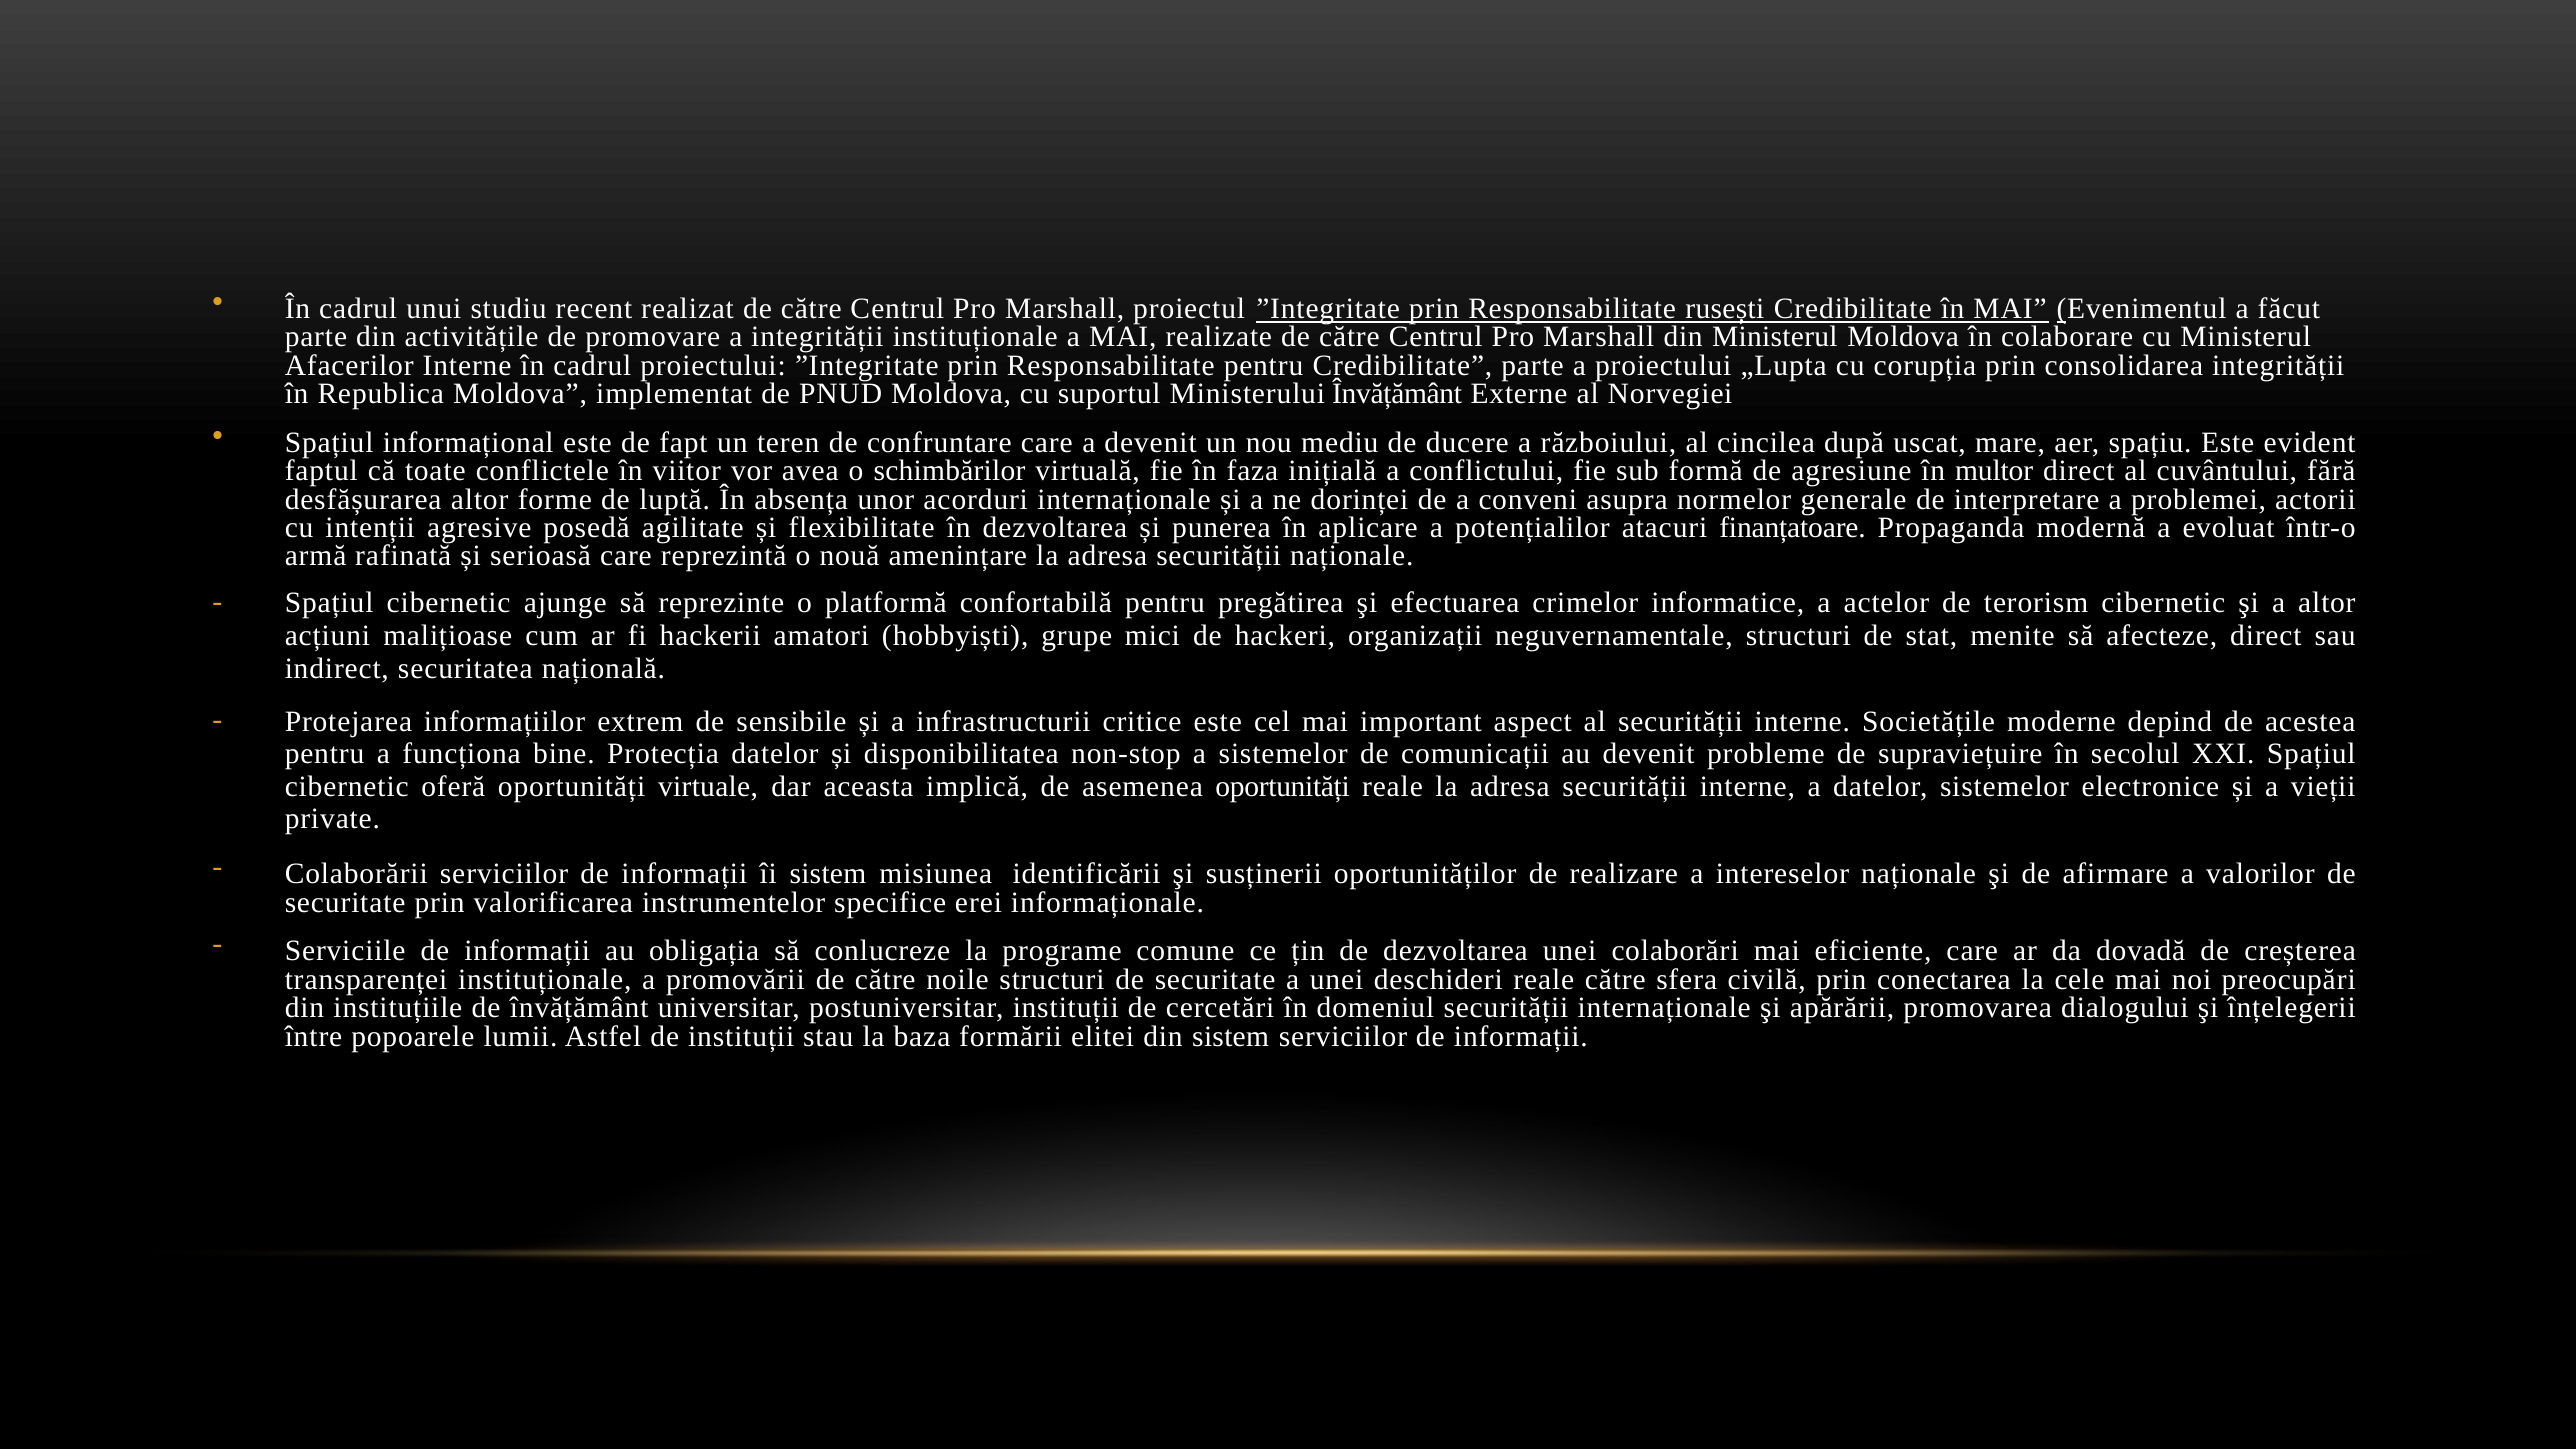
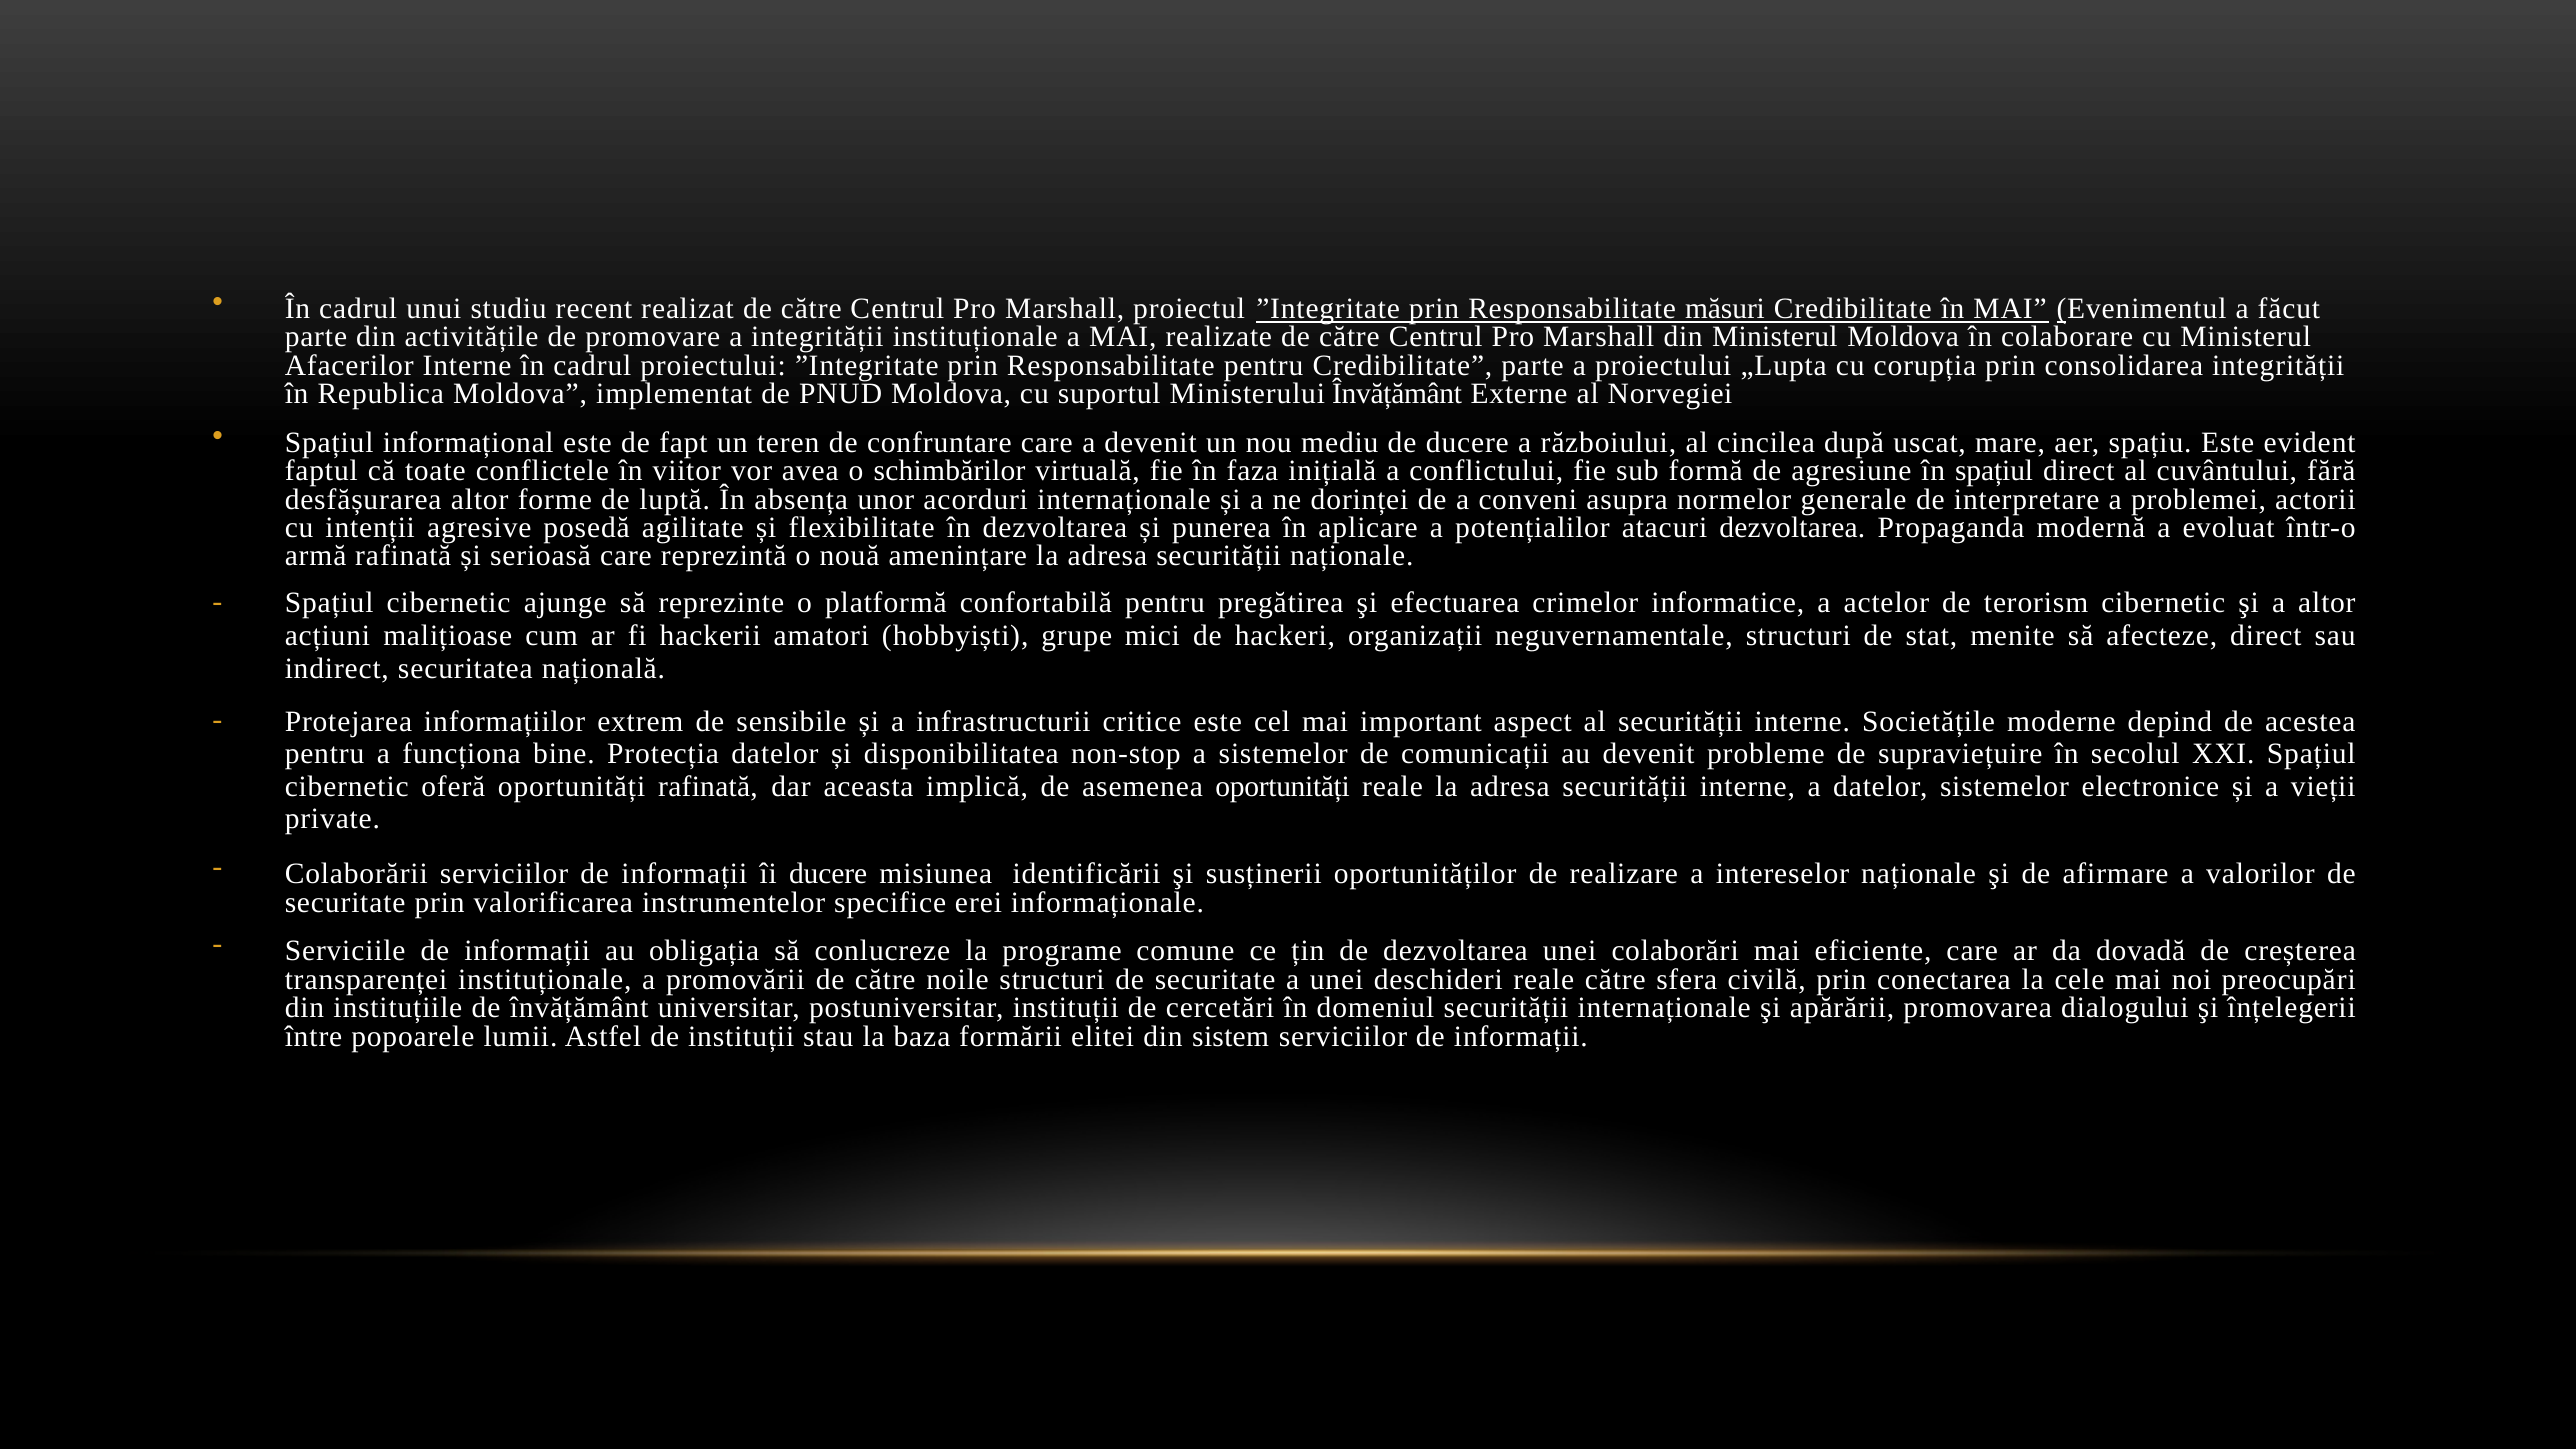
rusești: rusești -> măsuri (1725, 309)
în multor: multor -> spațiul (1994, 471)
atacuri finanțatoare: finanțatoare -> dezvoltarea (1792, 528)
oportunități virtuale: virtuale -> rafinată (708, 787)
îi sistem: sistem -> ducere (828, 874)
